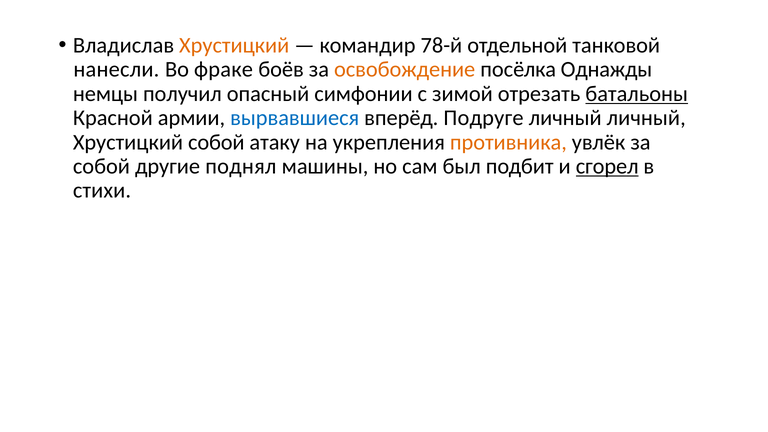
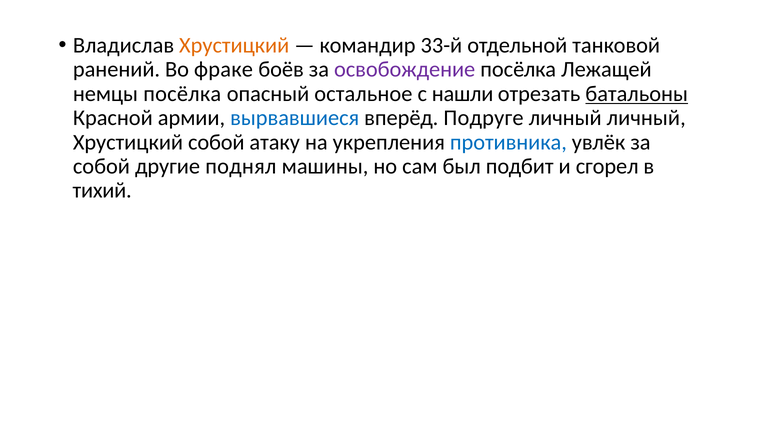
78-й: 78-й -> 33-й (441, 45)
нанесли: нанесли -> ранений (117, 70)
освобождение colour: orange -> purple (405, 70)
Однажды: Однажды -> Лежащей (606, 70)
немцы получил: получил -> посёлка (182, 94)
симфонии: симфонии -> остальное (363, 94)
зимой: зимой -> нашли (463, 94)
противника colour: orange -> blue (508, 142)
сгорел underline: present -> none (607, 166)
стихи: стихи -> тихий (102, 191)
